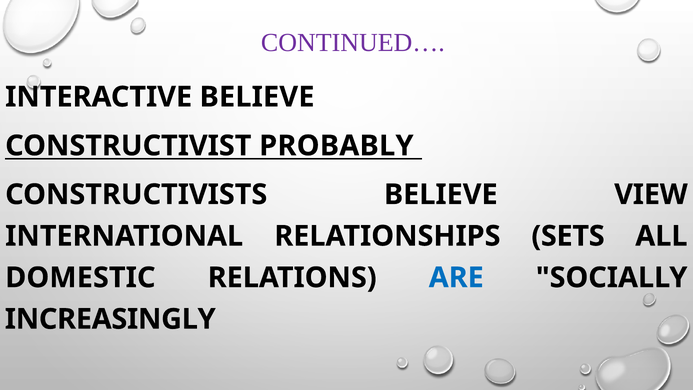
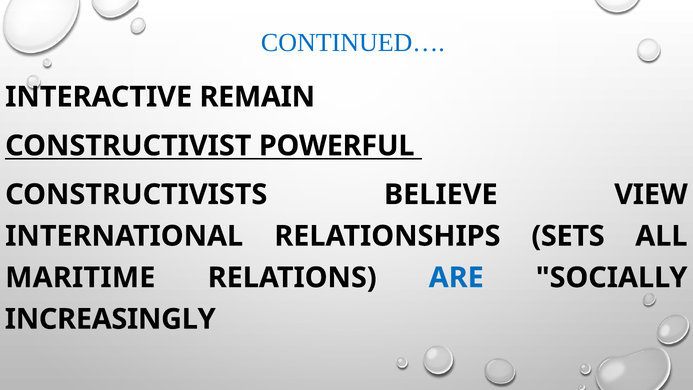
CONTINUED… colour: purple -> blue (353, 43)
INTERACTIVE BELIEVE: BELIEVE -> REMAIN (257, 97)
PROBABLY: PROBABLY -> POWERFUL (337, 146)
DOMESTIC: DOMESTIC -> MARITIME (80, 278)
